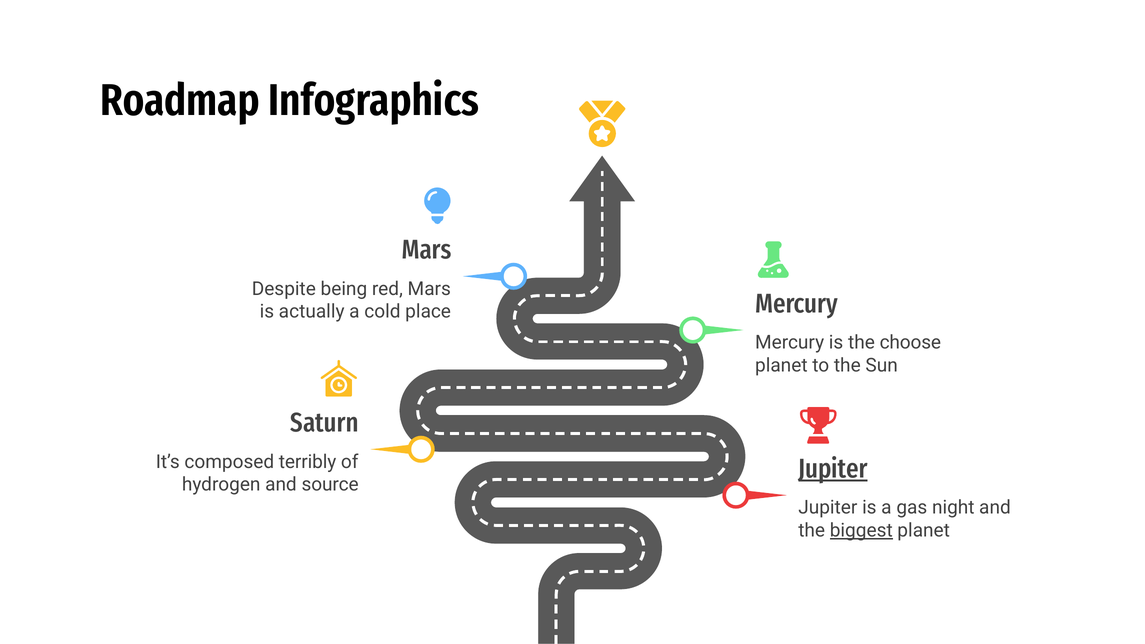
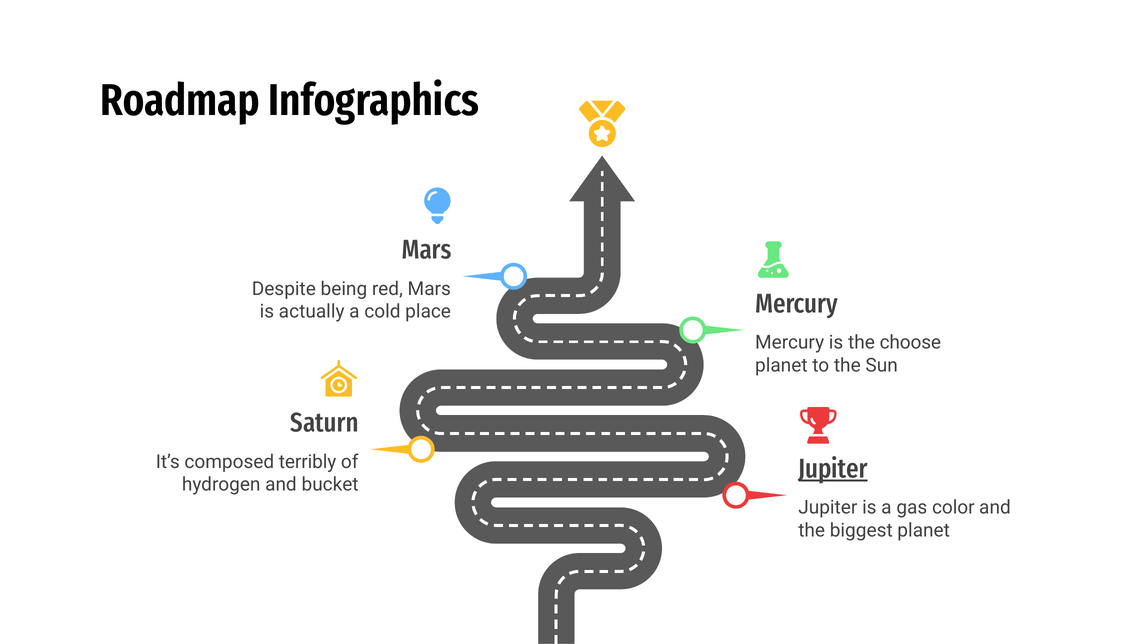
source: source -> bucket (330, 485)
night: night -> color (953, 508)
biggest underline: present -> none (861, 531)
